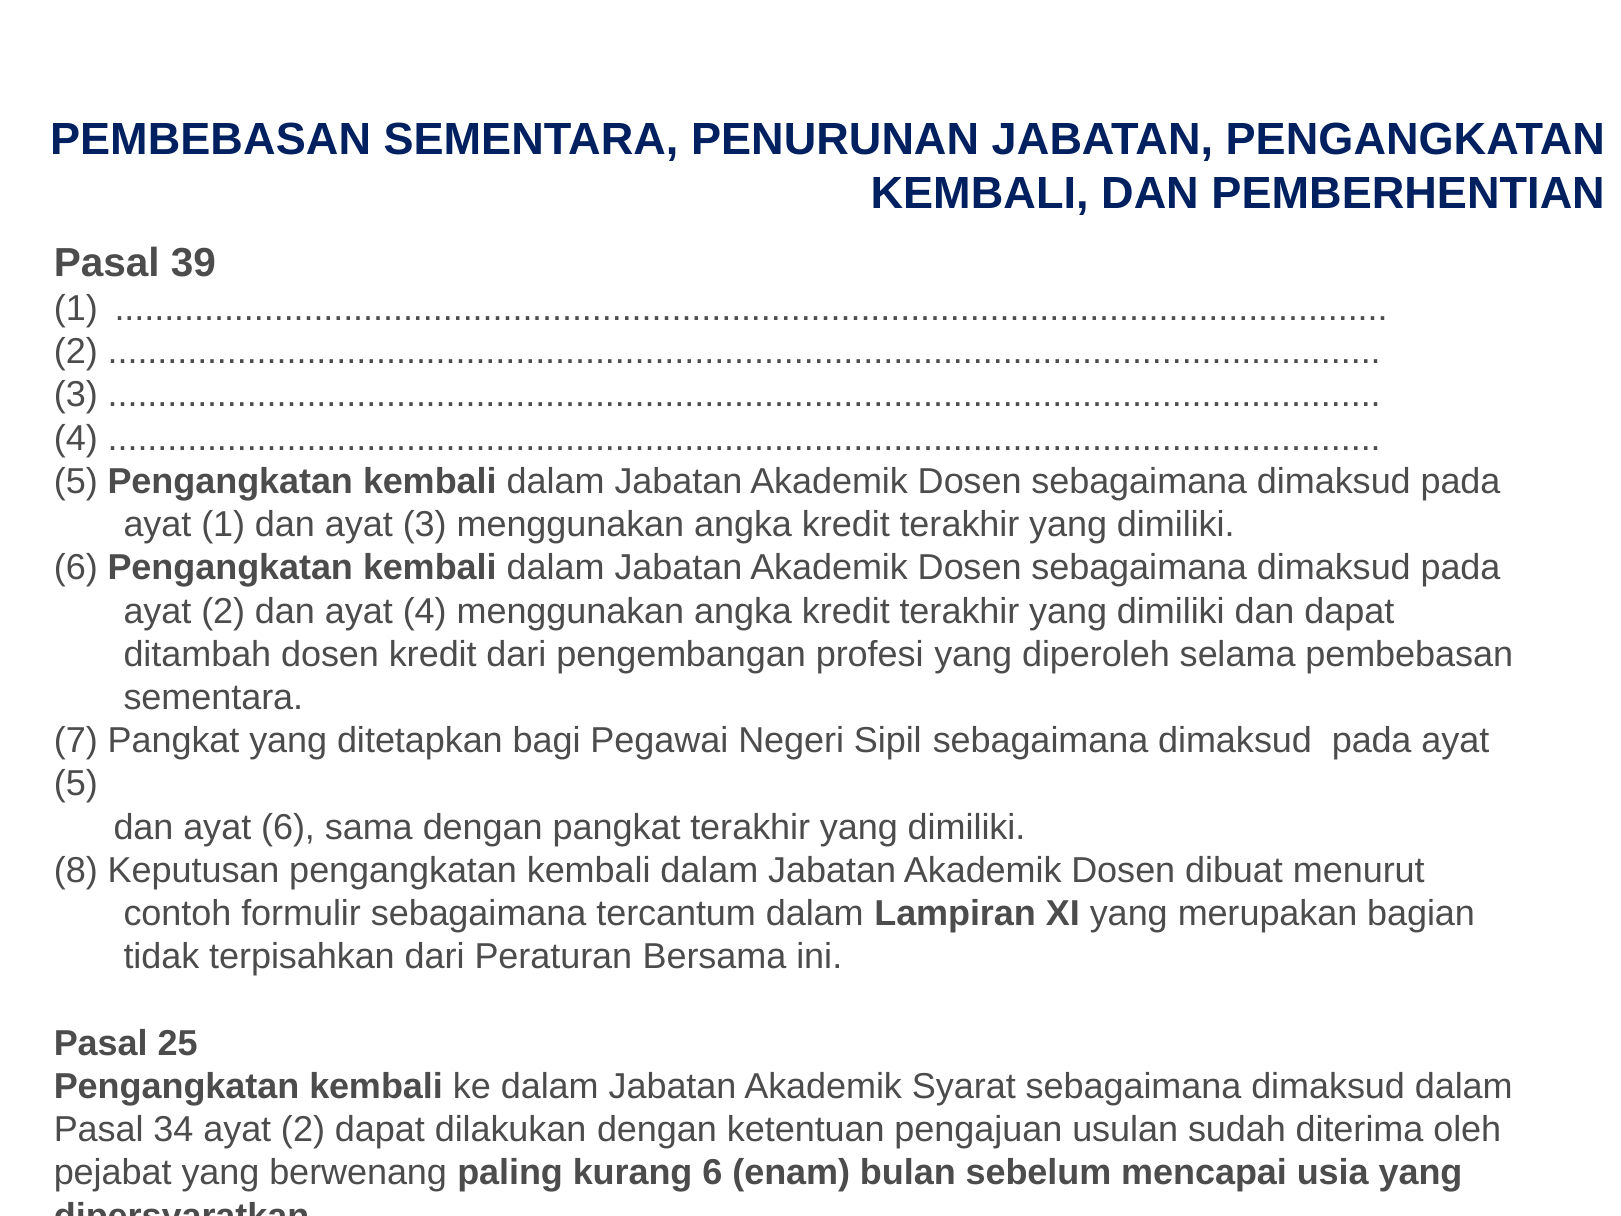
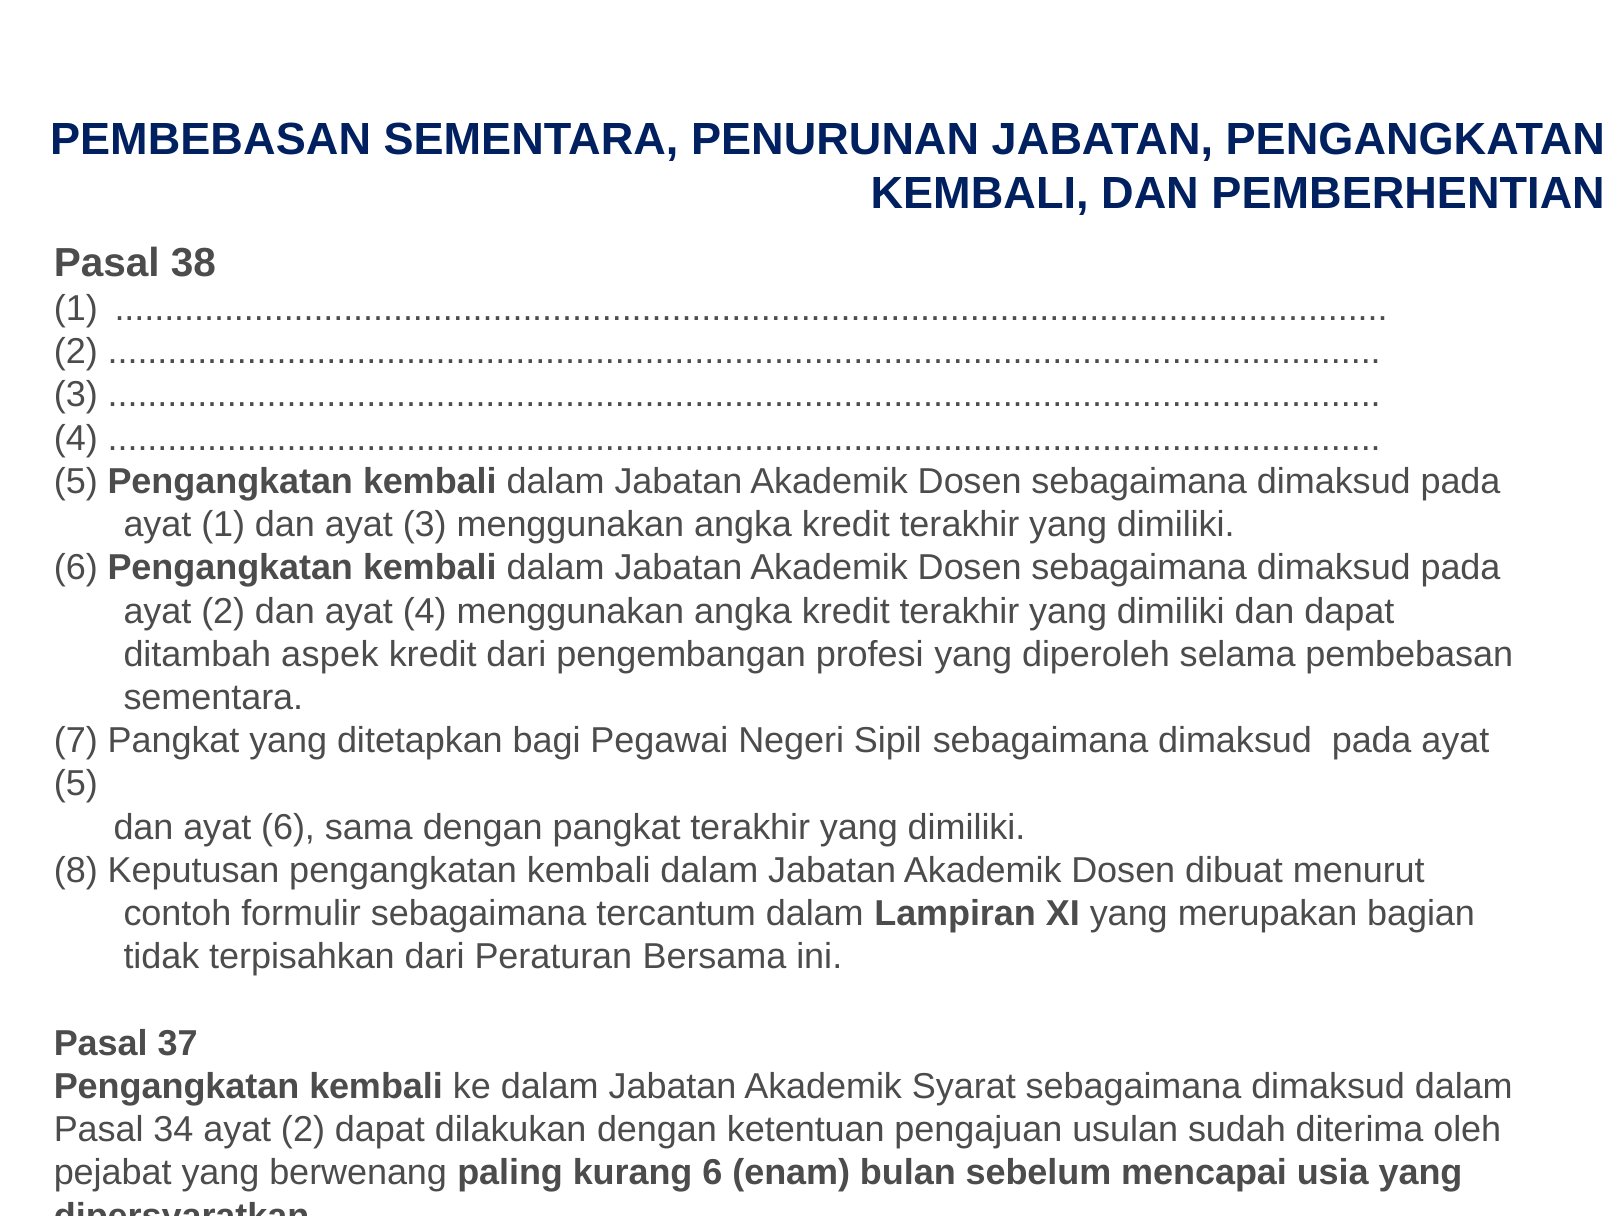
39: 39 -> 38 (193, 263)
ditambah dosen: dosen -> aspek (330, 654)
25: 25 -> 37 (178, 1043)
